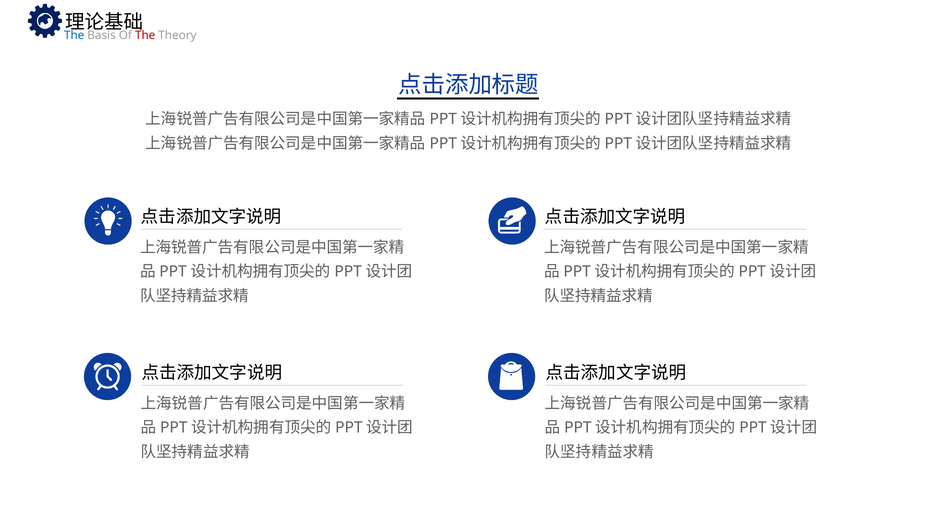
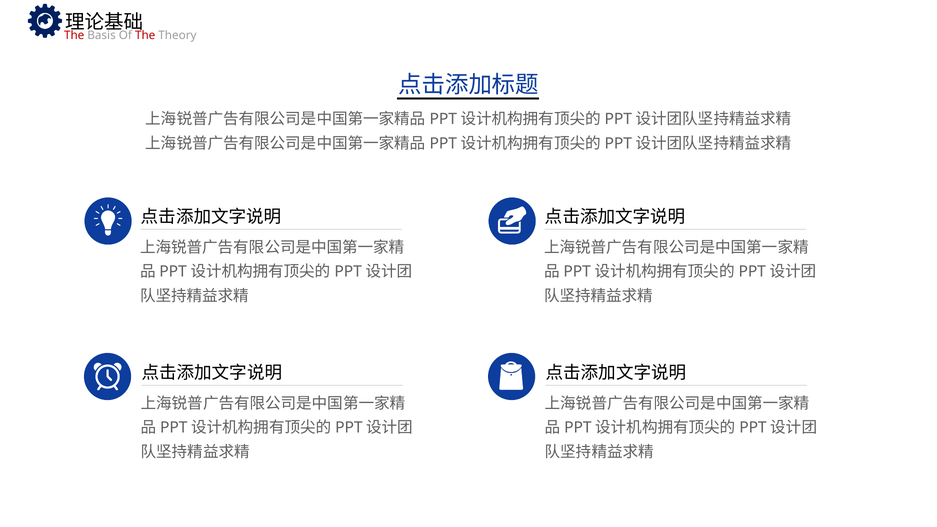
The colour: blue -> red (74, 36)
